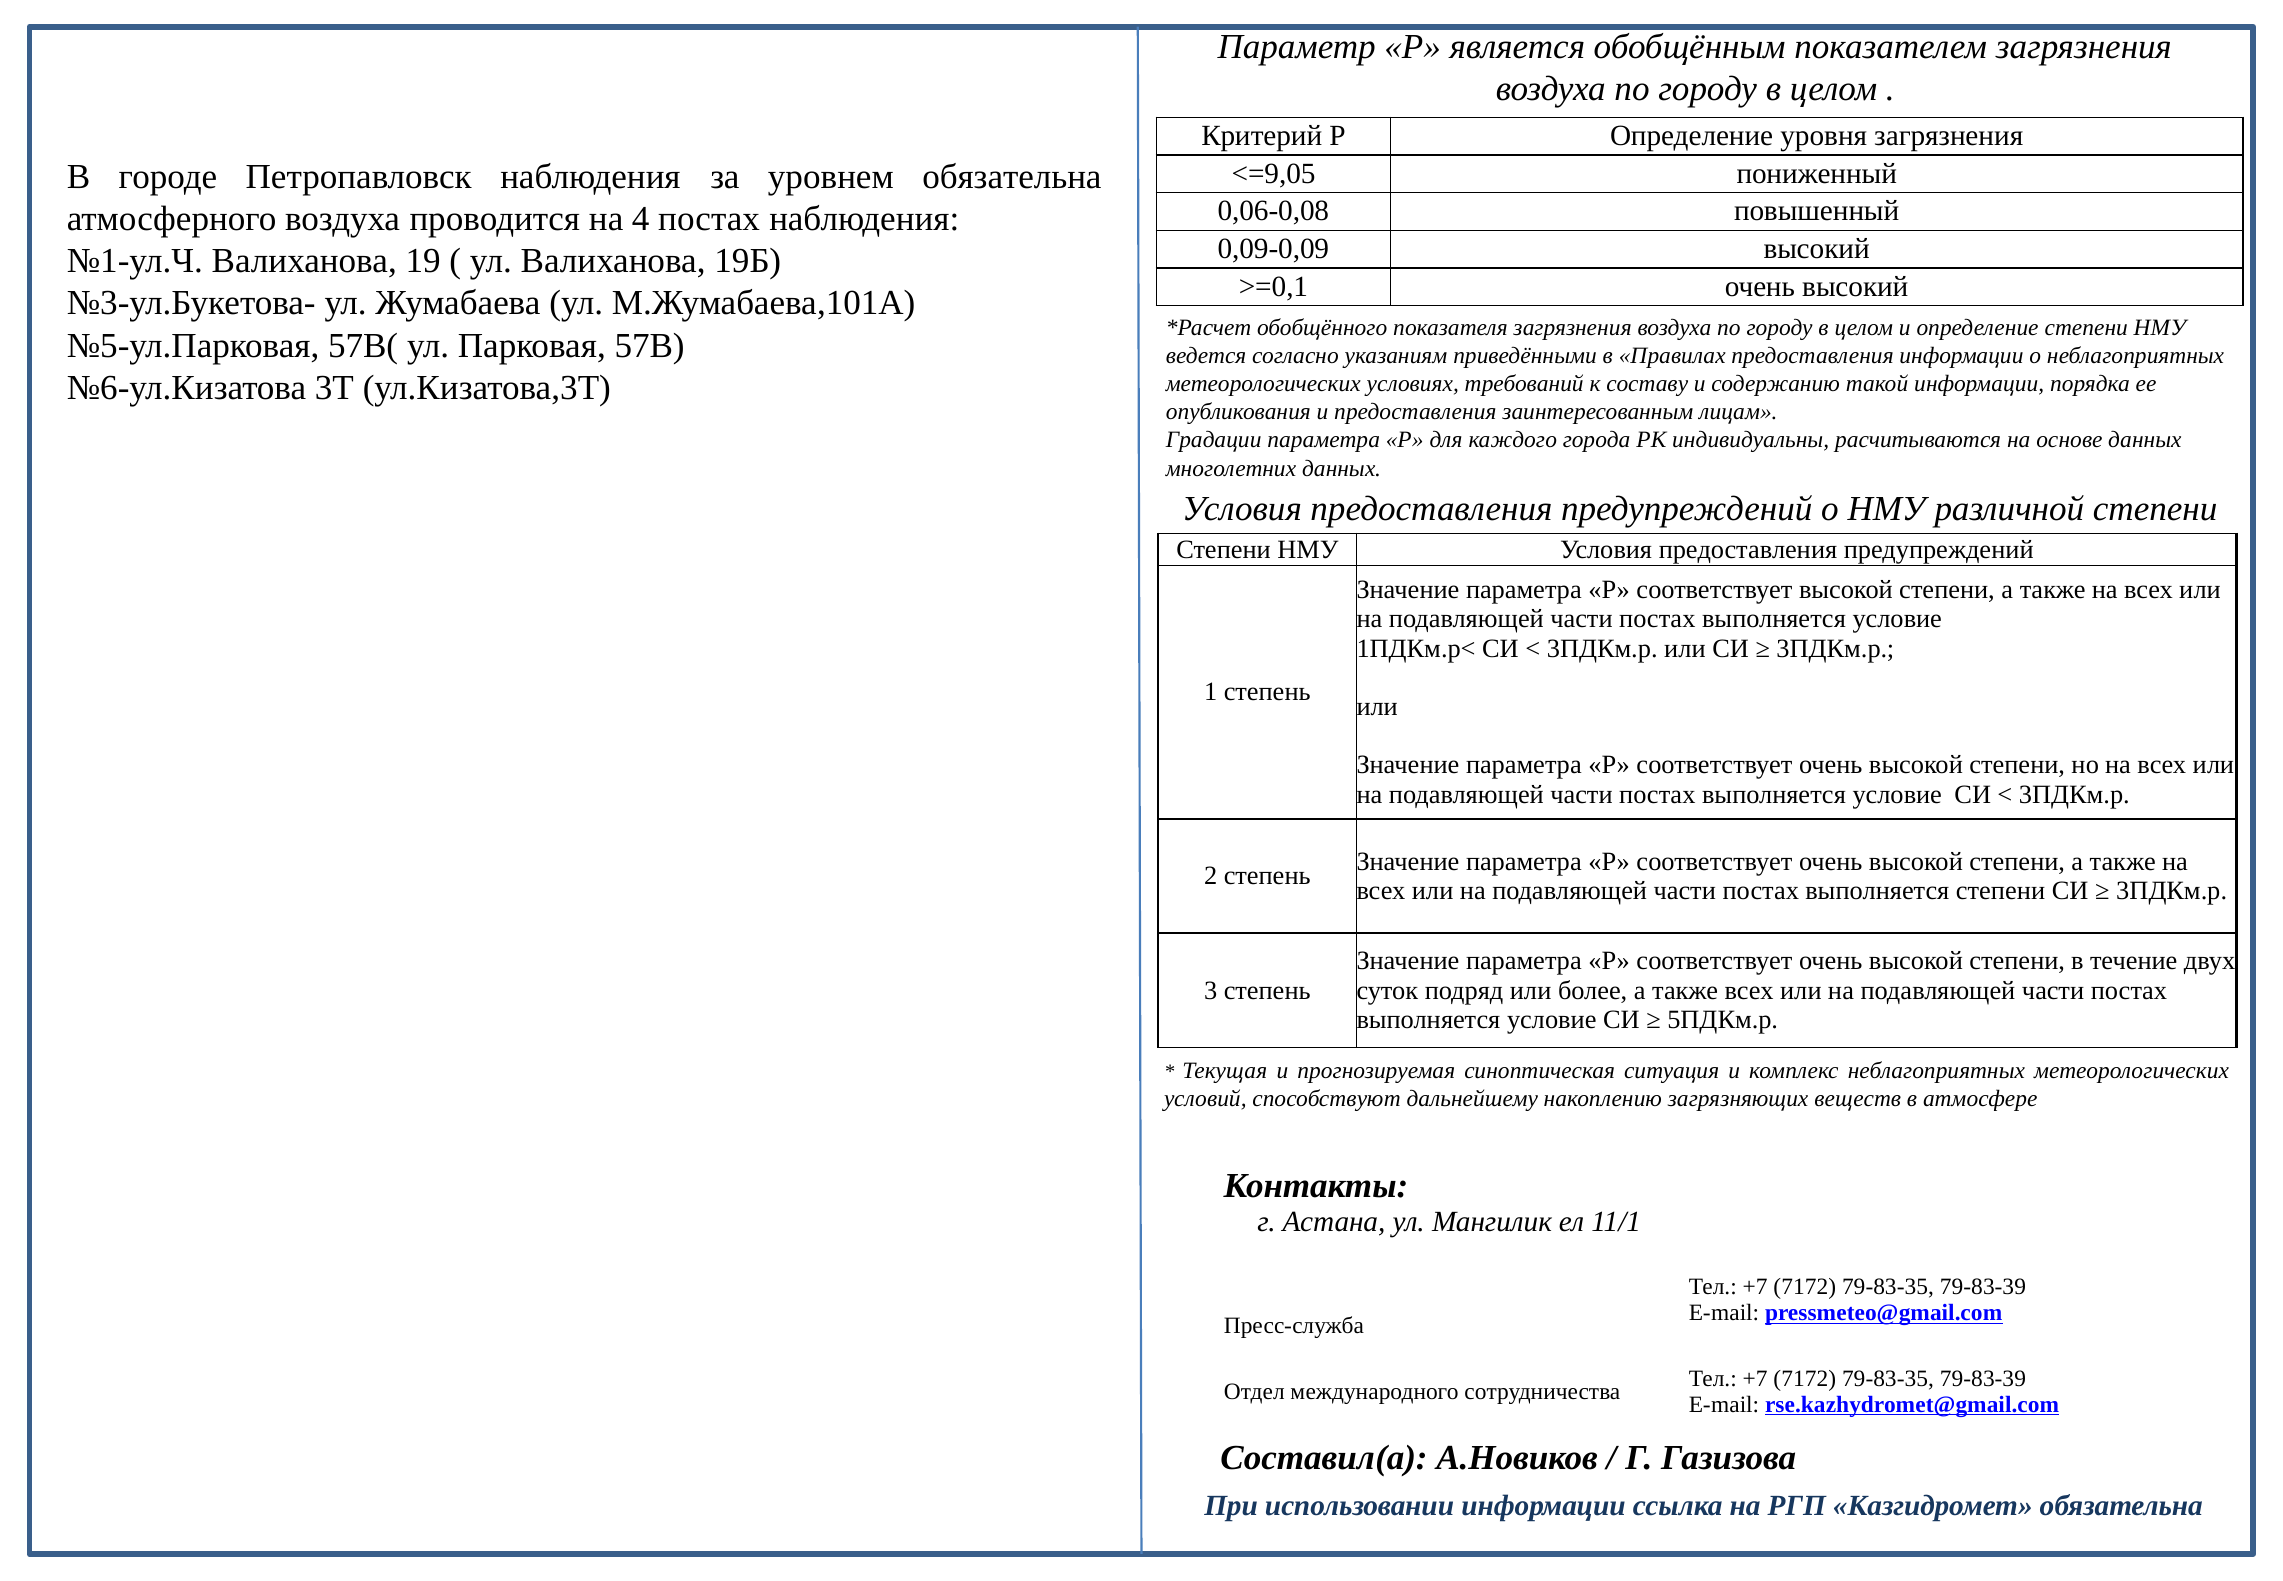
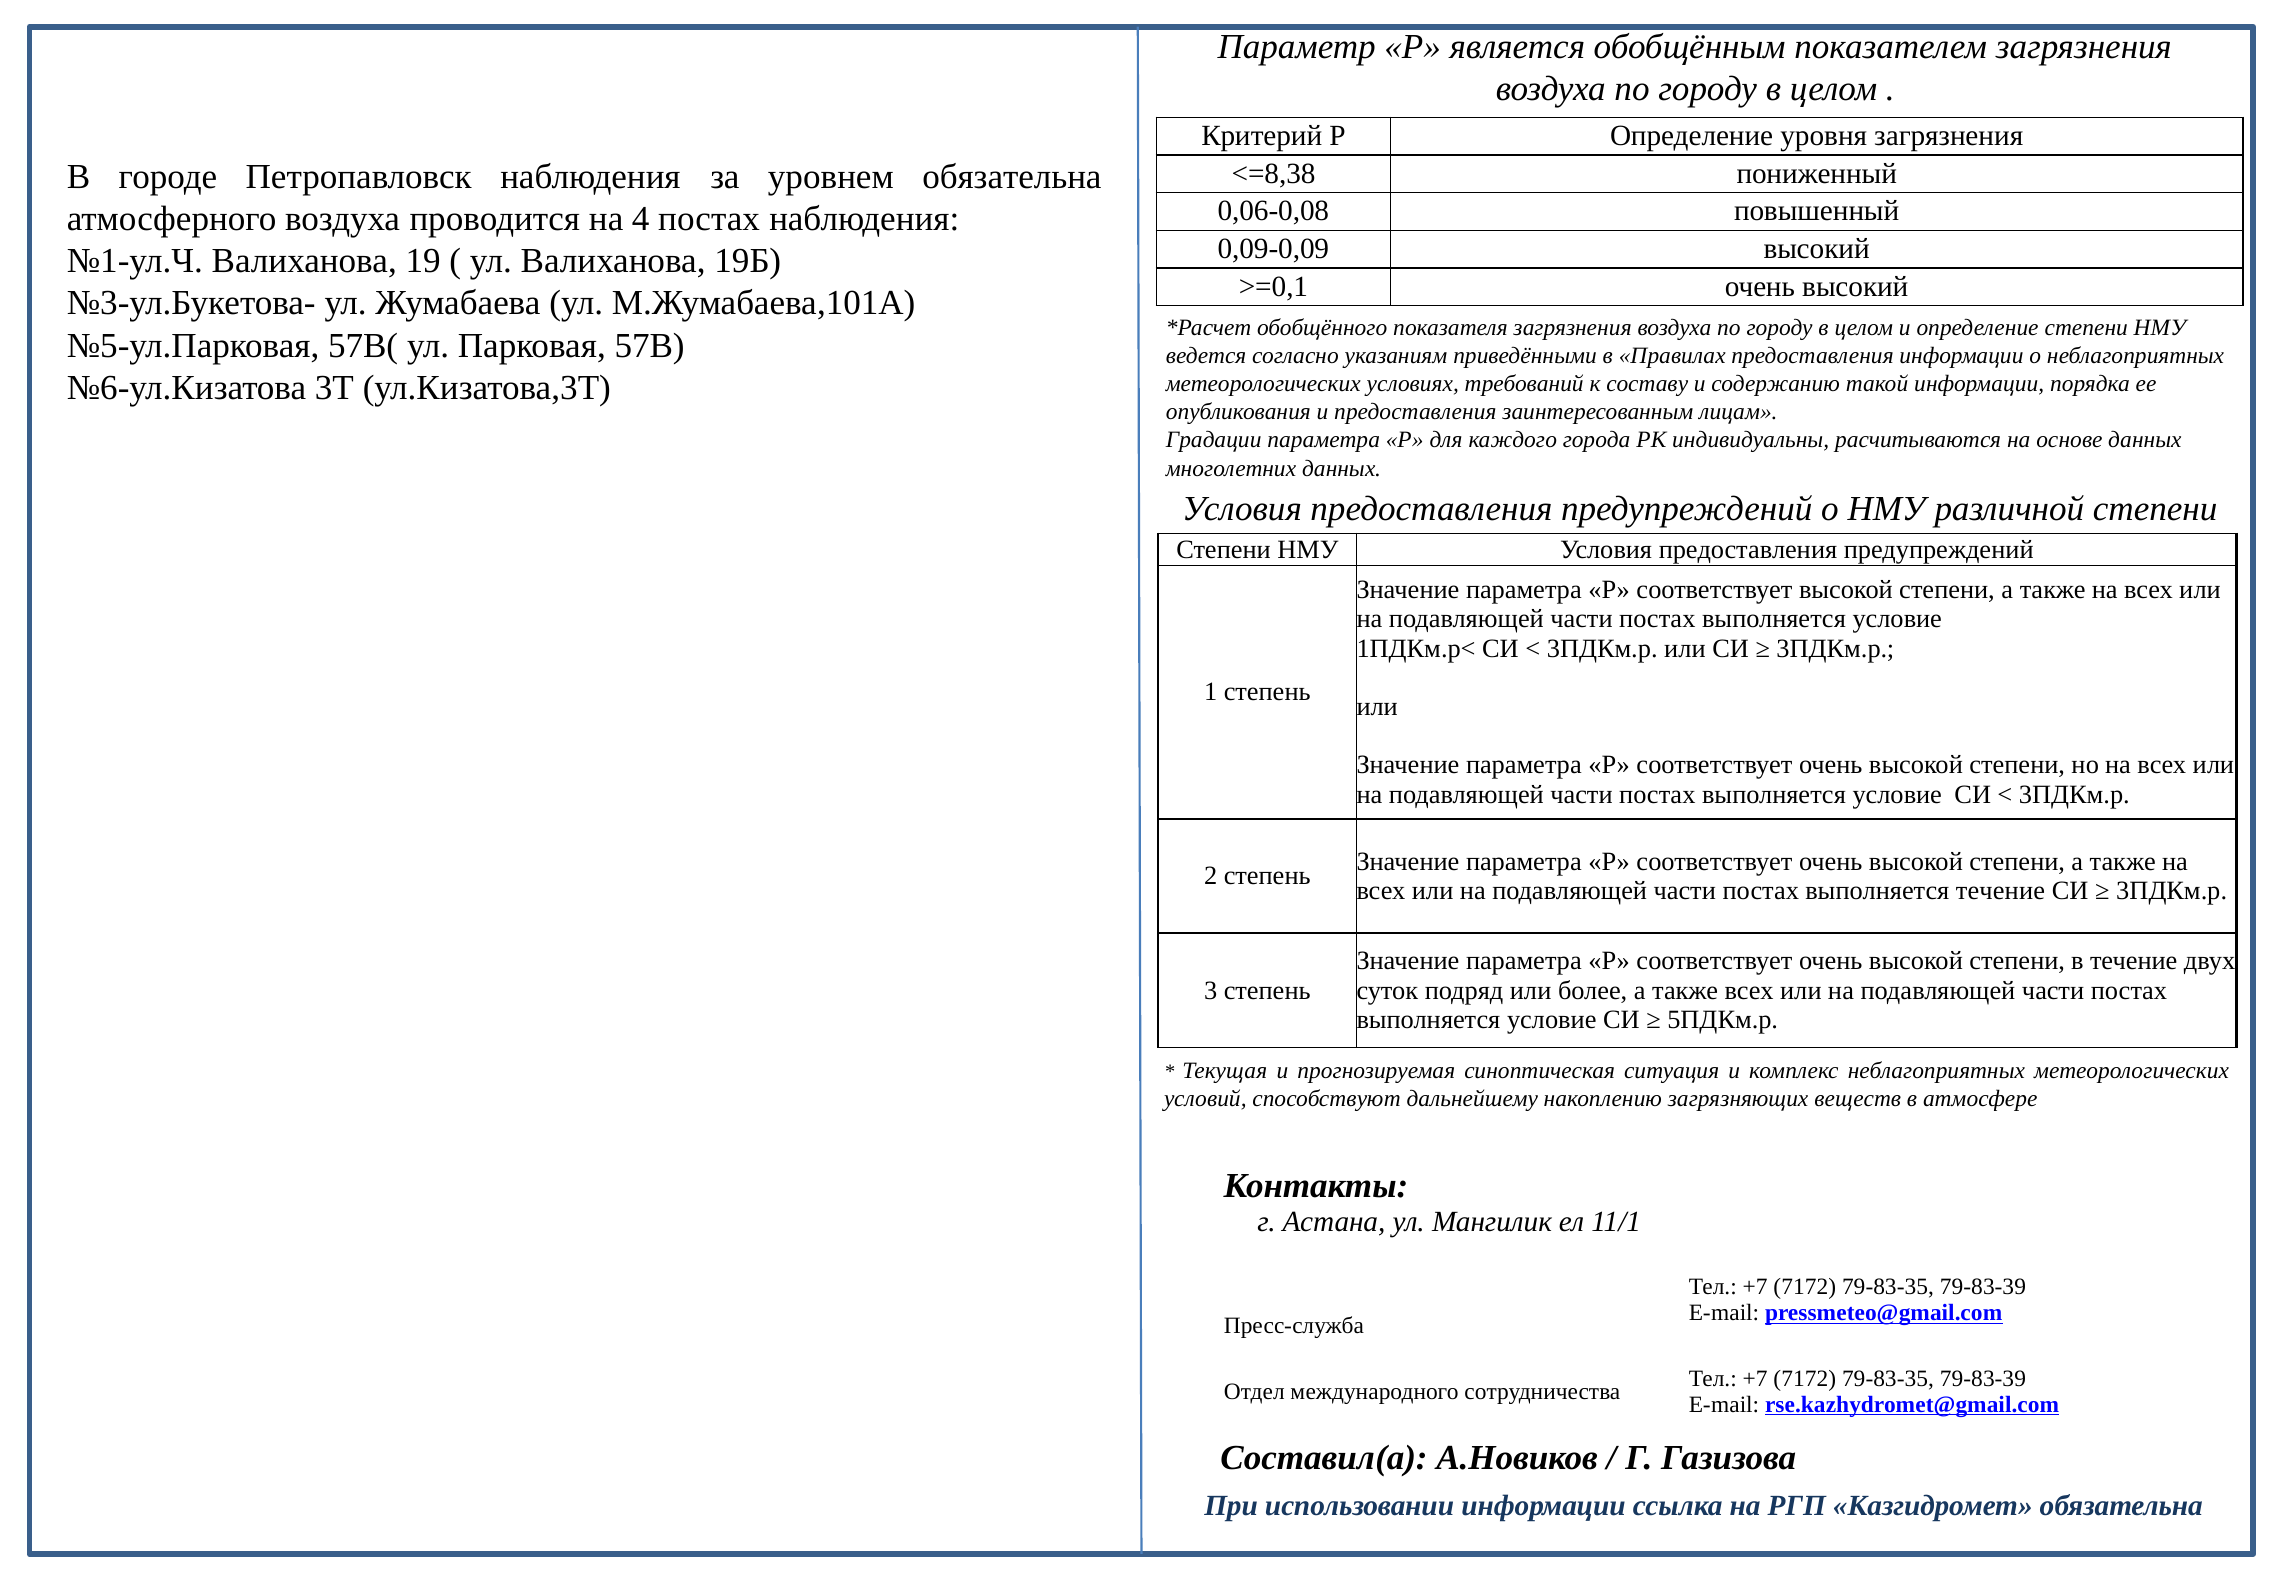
<=9,05: <=9,05 -> <=8,38 (1274, 173)
выполняется степени: степени -> течение (2000, 891)
